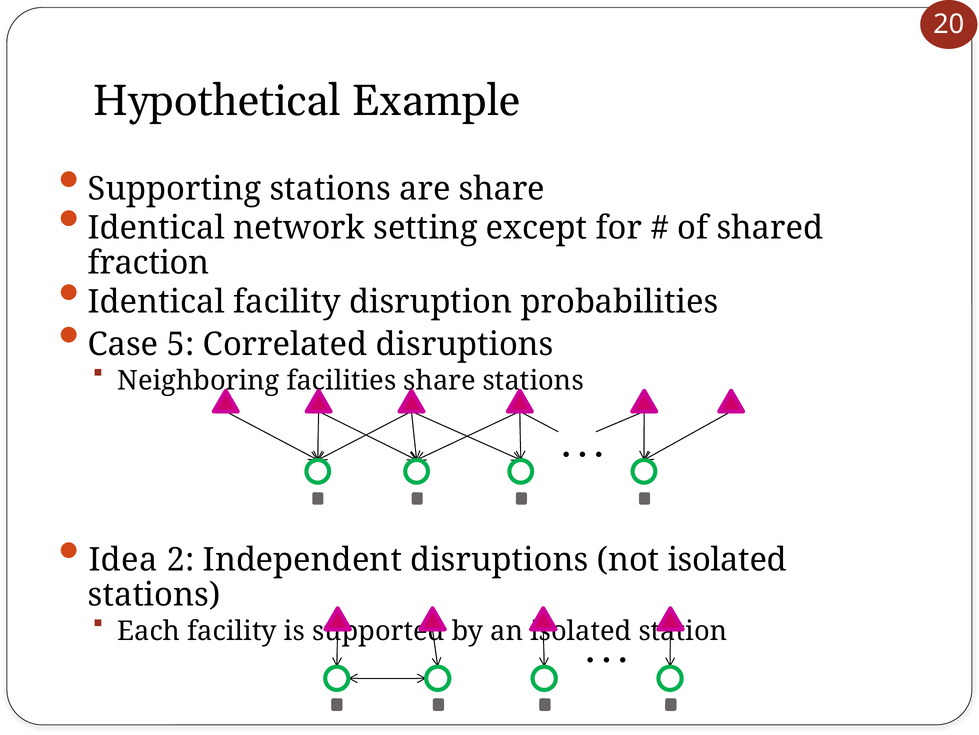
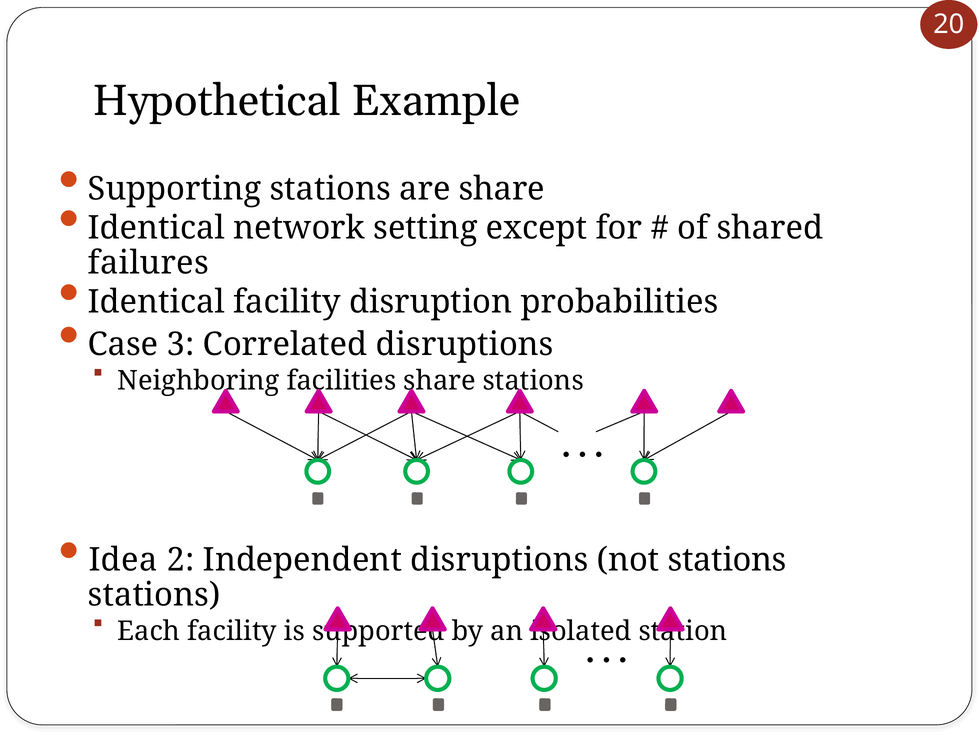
fraction: fraction -> failures (148, 263)
5: 5 -> 3 (181, 344)
not isolated: isolated -> stations (727, 559)
